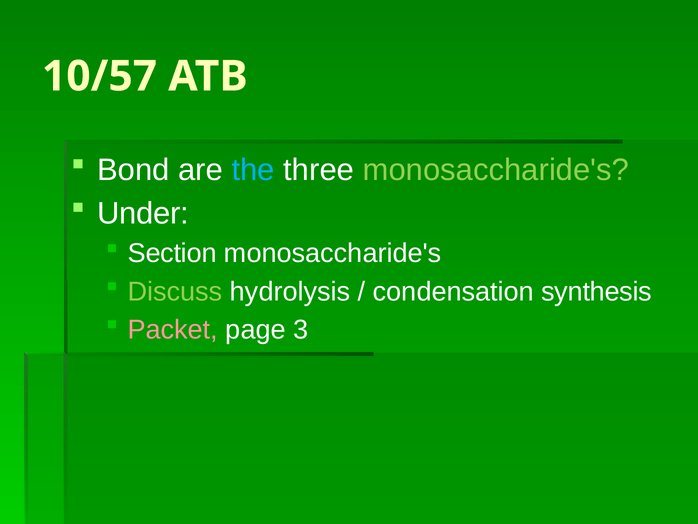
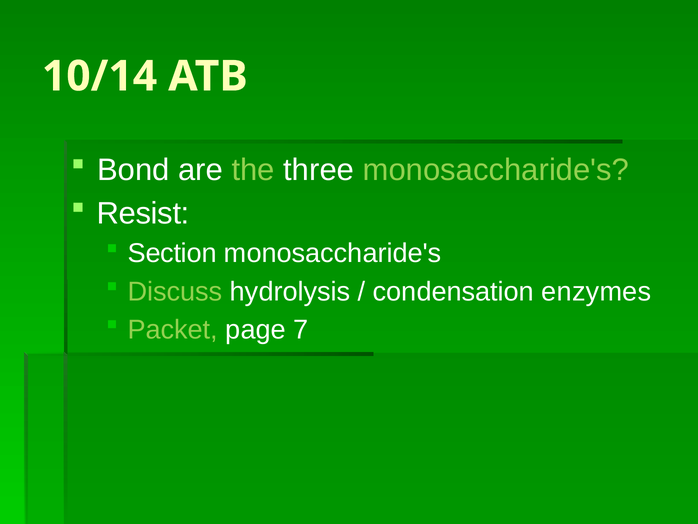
10/57: 10/57 -> 10/14 (100, 76)
the colour: light blue -> light green (253, 170)
Under: Under -> Resist (143, 213)
synthesis: synthesis -> enzymes (596, 291)
Packet colour: pink -> light green (173, 329)
3: 3 -> 7 (301, 329)
